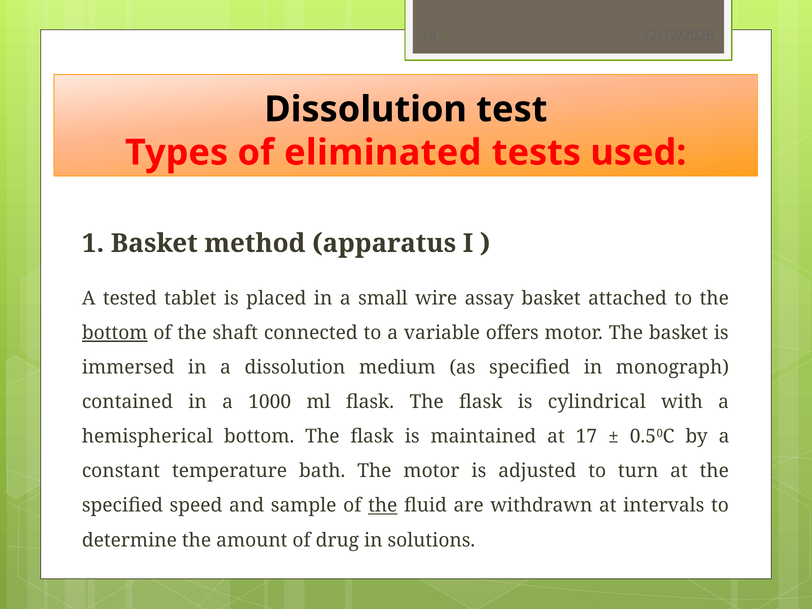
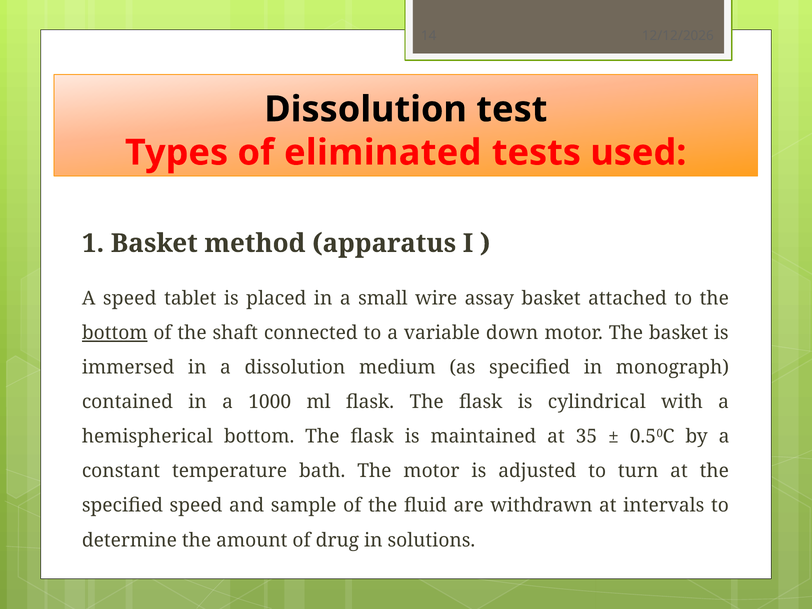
A tested: tested -> speed (130, 298)
offers: offers -> down (512, 333)
17: 17 -> 35 (586, 437)
the underline: present -> none (383, 506)
